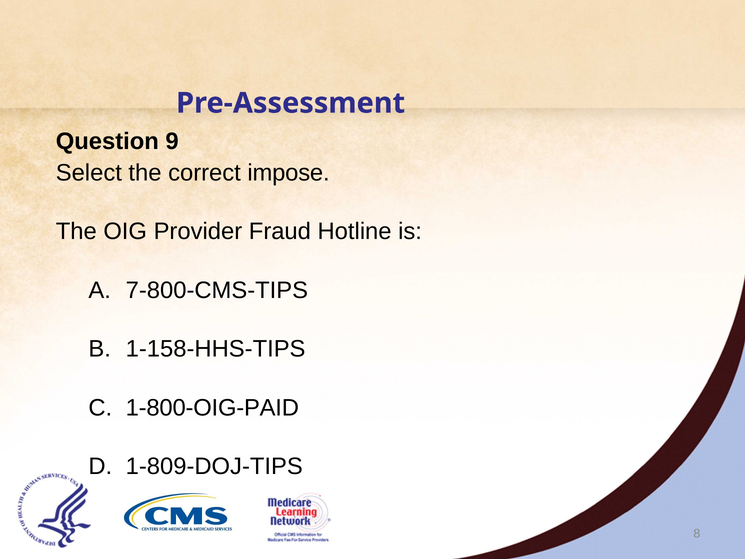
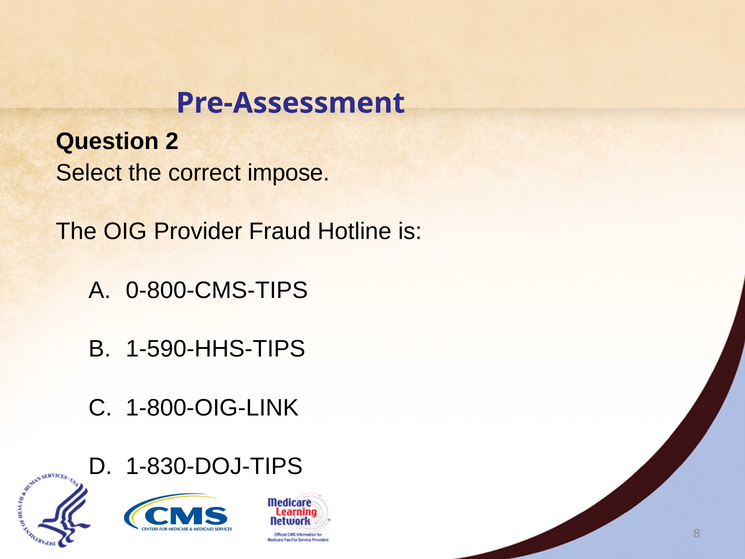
9: 9 -> 2 (172, 141)
7-800-CMS-TIPS: 7-800-CMS-TIPS -> 0-800-CMS-TIPS (217, 290)
1-158-HHS-TIPS: 1-158-HHS-TIPS -> 1-590-HHS-TIPS (216, 349)
1-800-OIG-PAID: 1-800-OIG-PAID -> 1-800-OIG-LINK (212, 408)
1-809-DOJ-TIPS: 1-809-DOJ-TIPS -> 1-830-DOJ-TIPS (214, 466)
